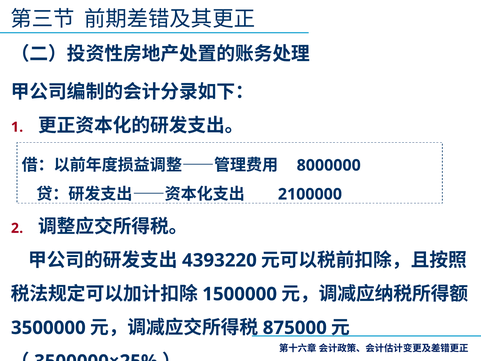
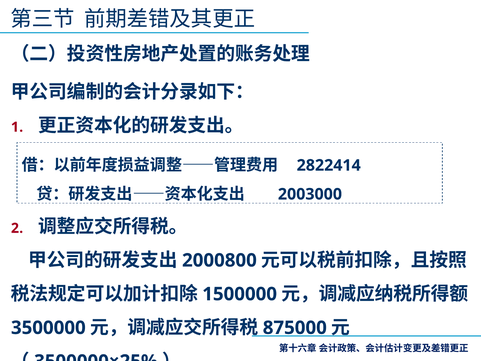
8000000: 8000000 -> 2822414 (329, 165)
2100000: 2100000 -> 2003000 (310, 194)
4393220: 4393220 -> 2000800 (219, 260)
